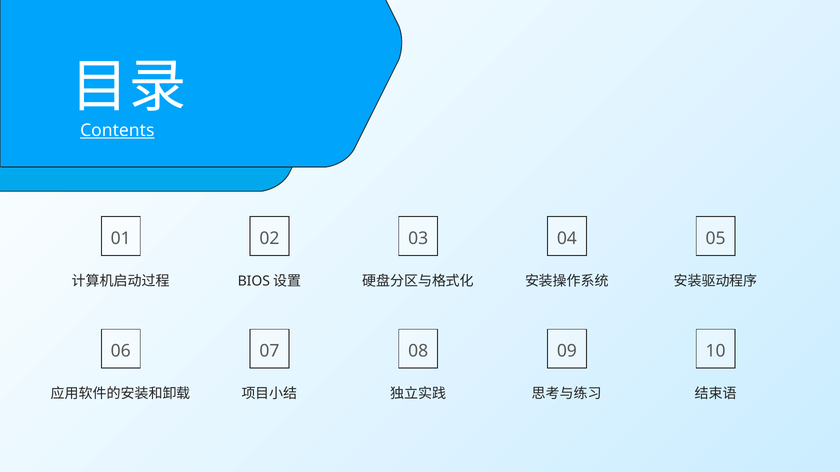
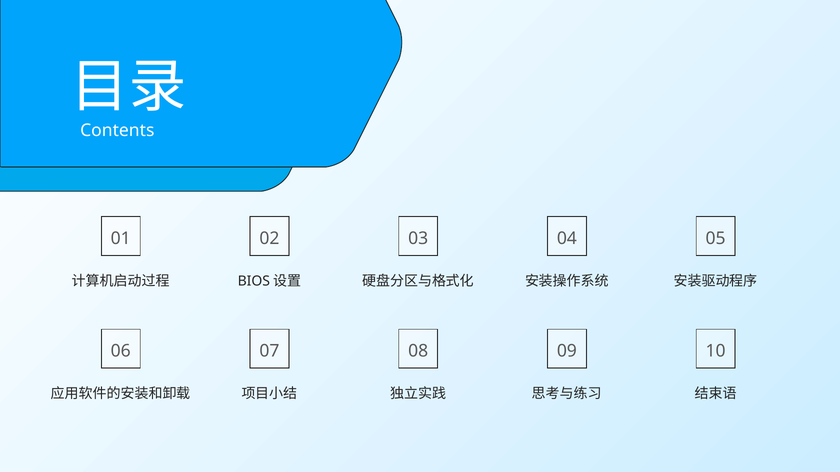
Contents underline: present -> none (117, 130)
